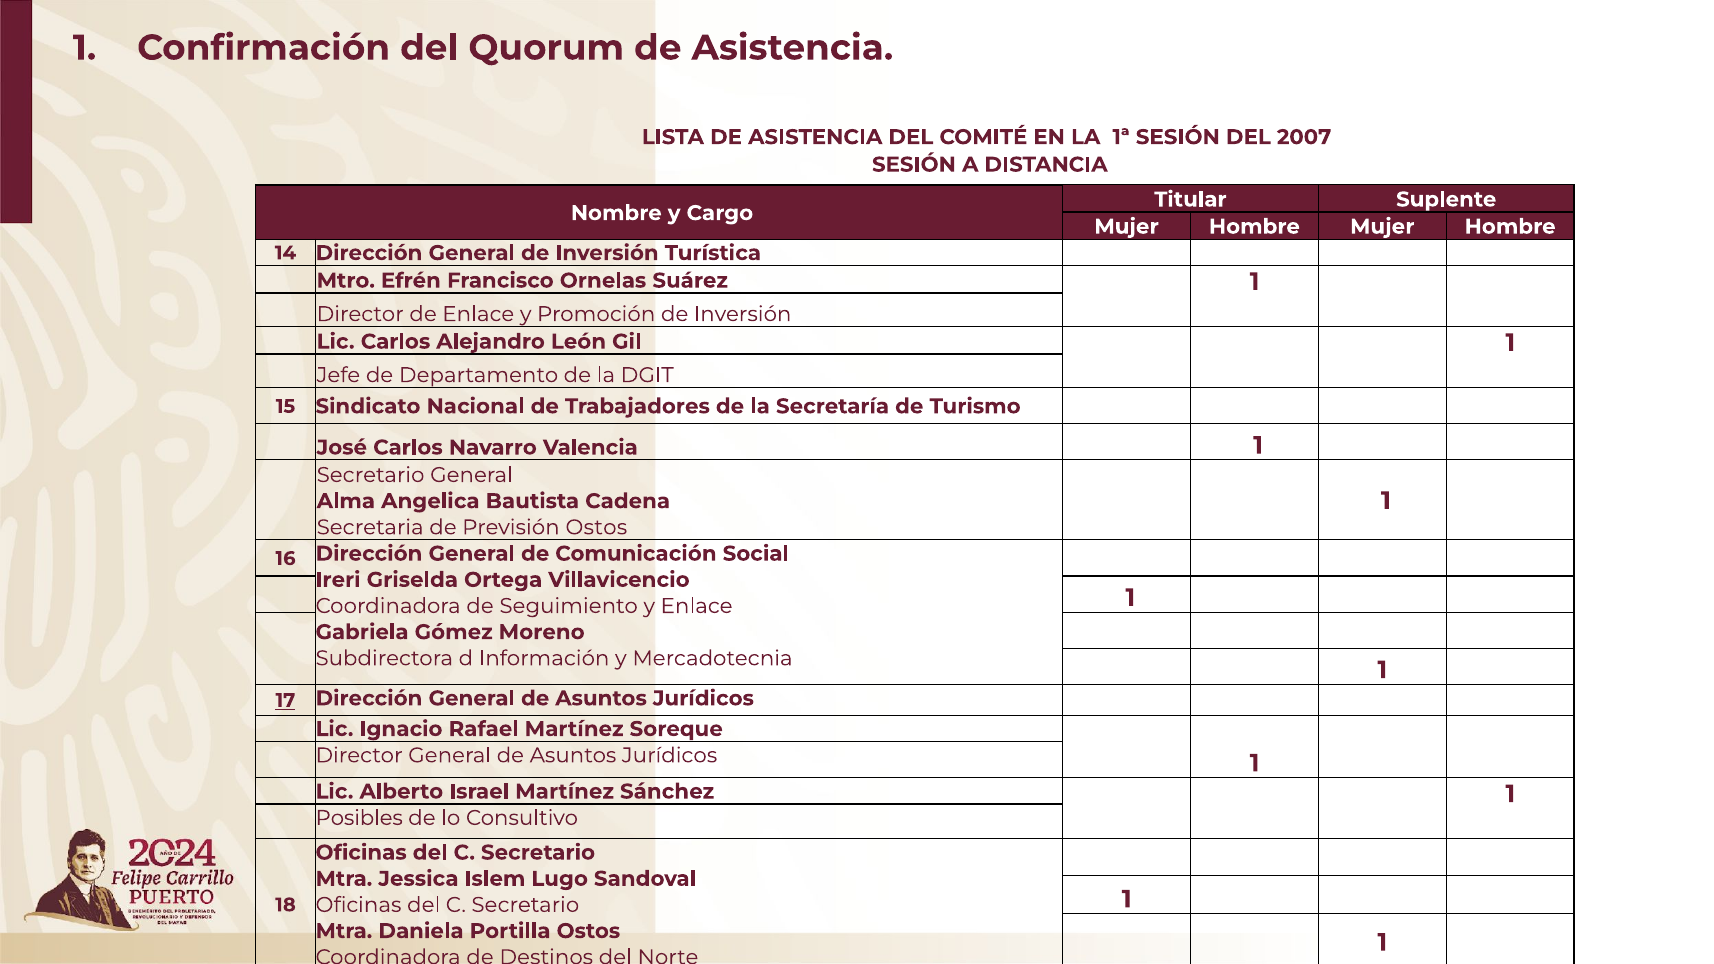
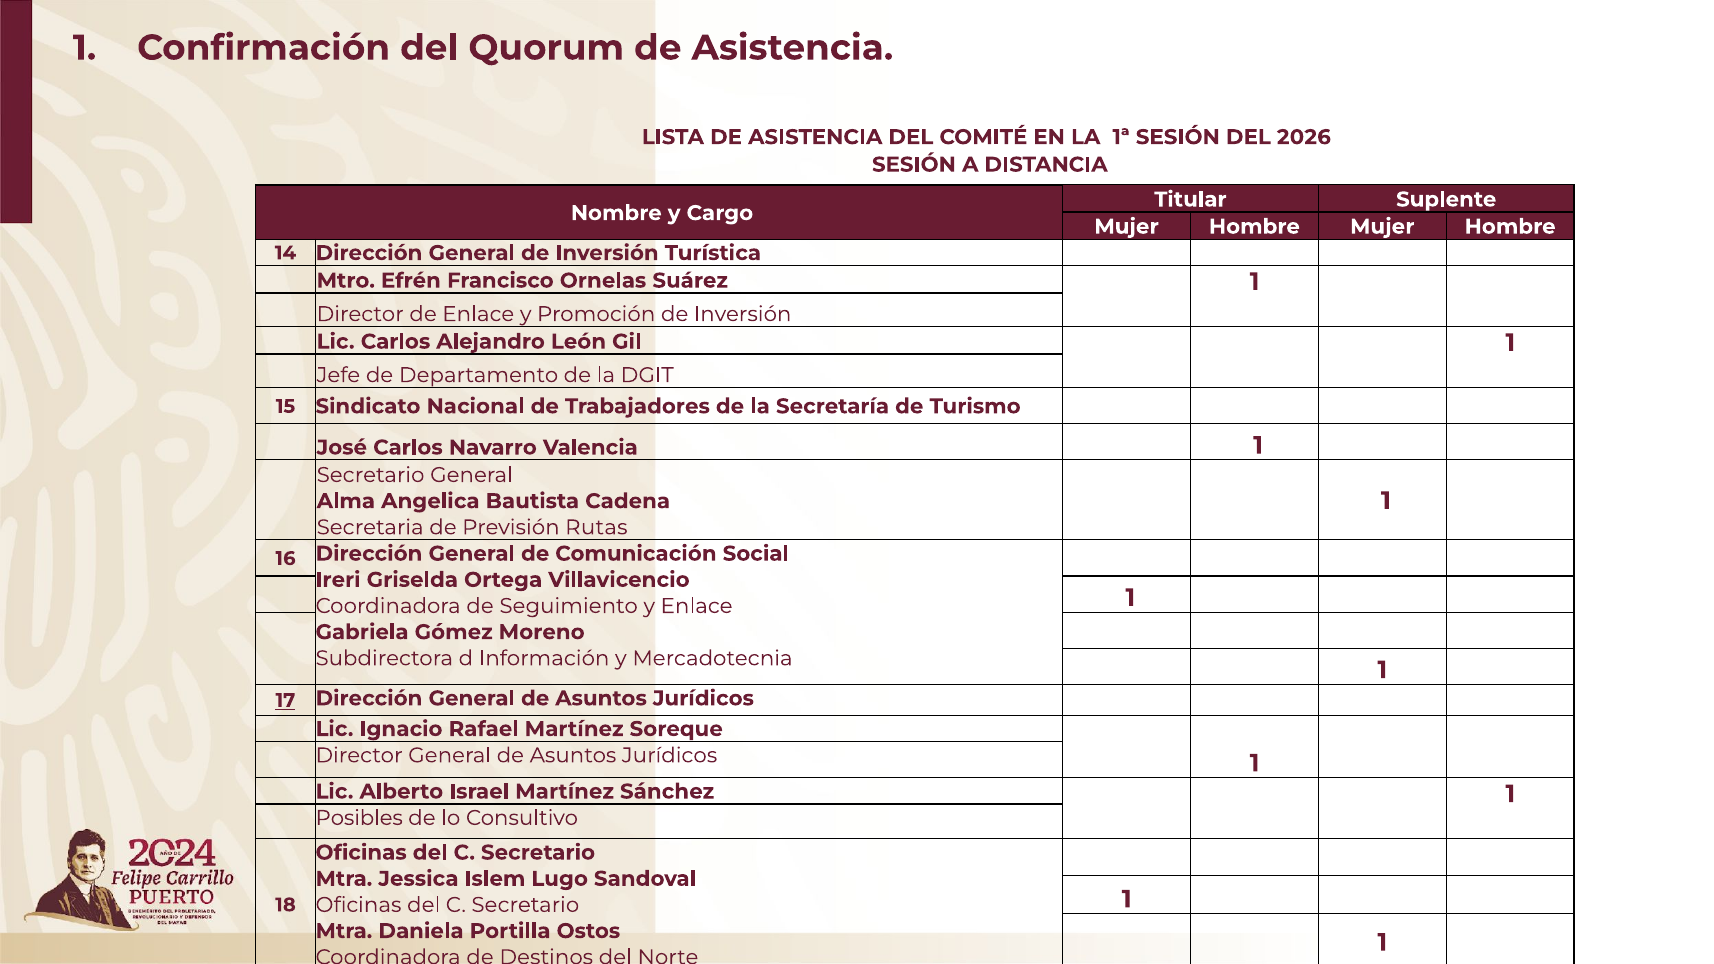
2007: 2007 -> 2026 (1304, 137)
Previsión Ostos: Ostos -> Rutas (596, 527)
